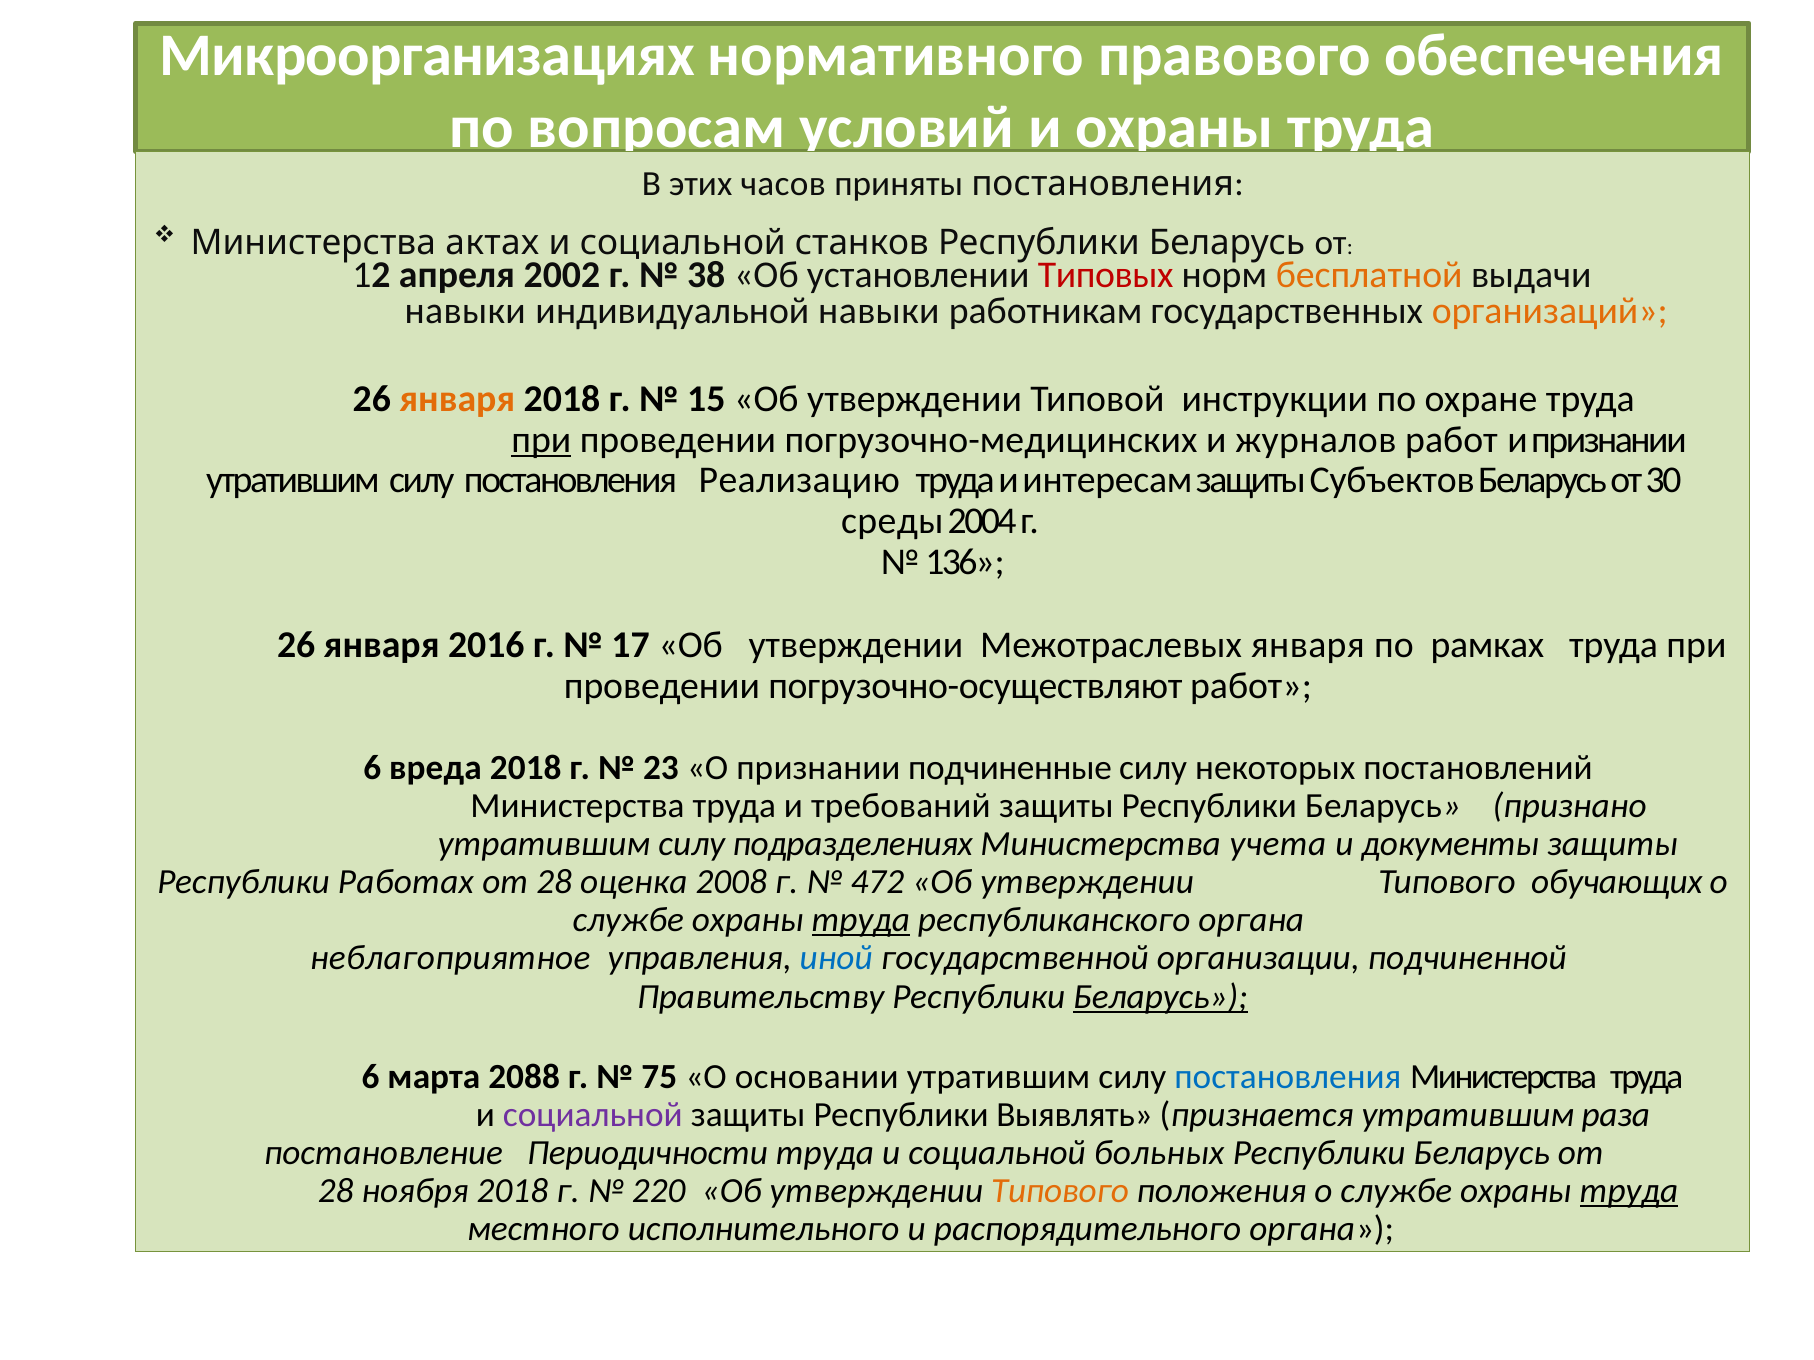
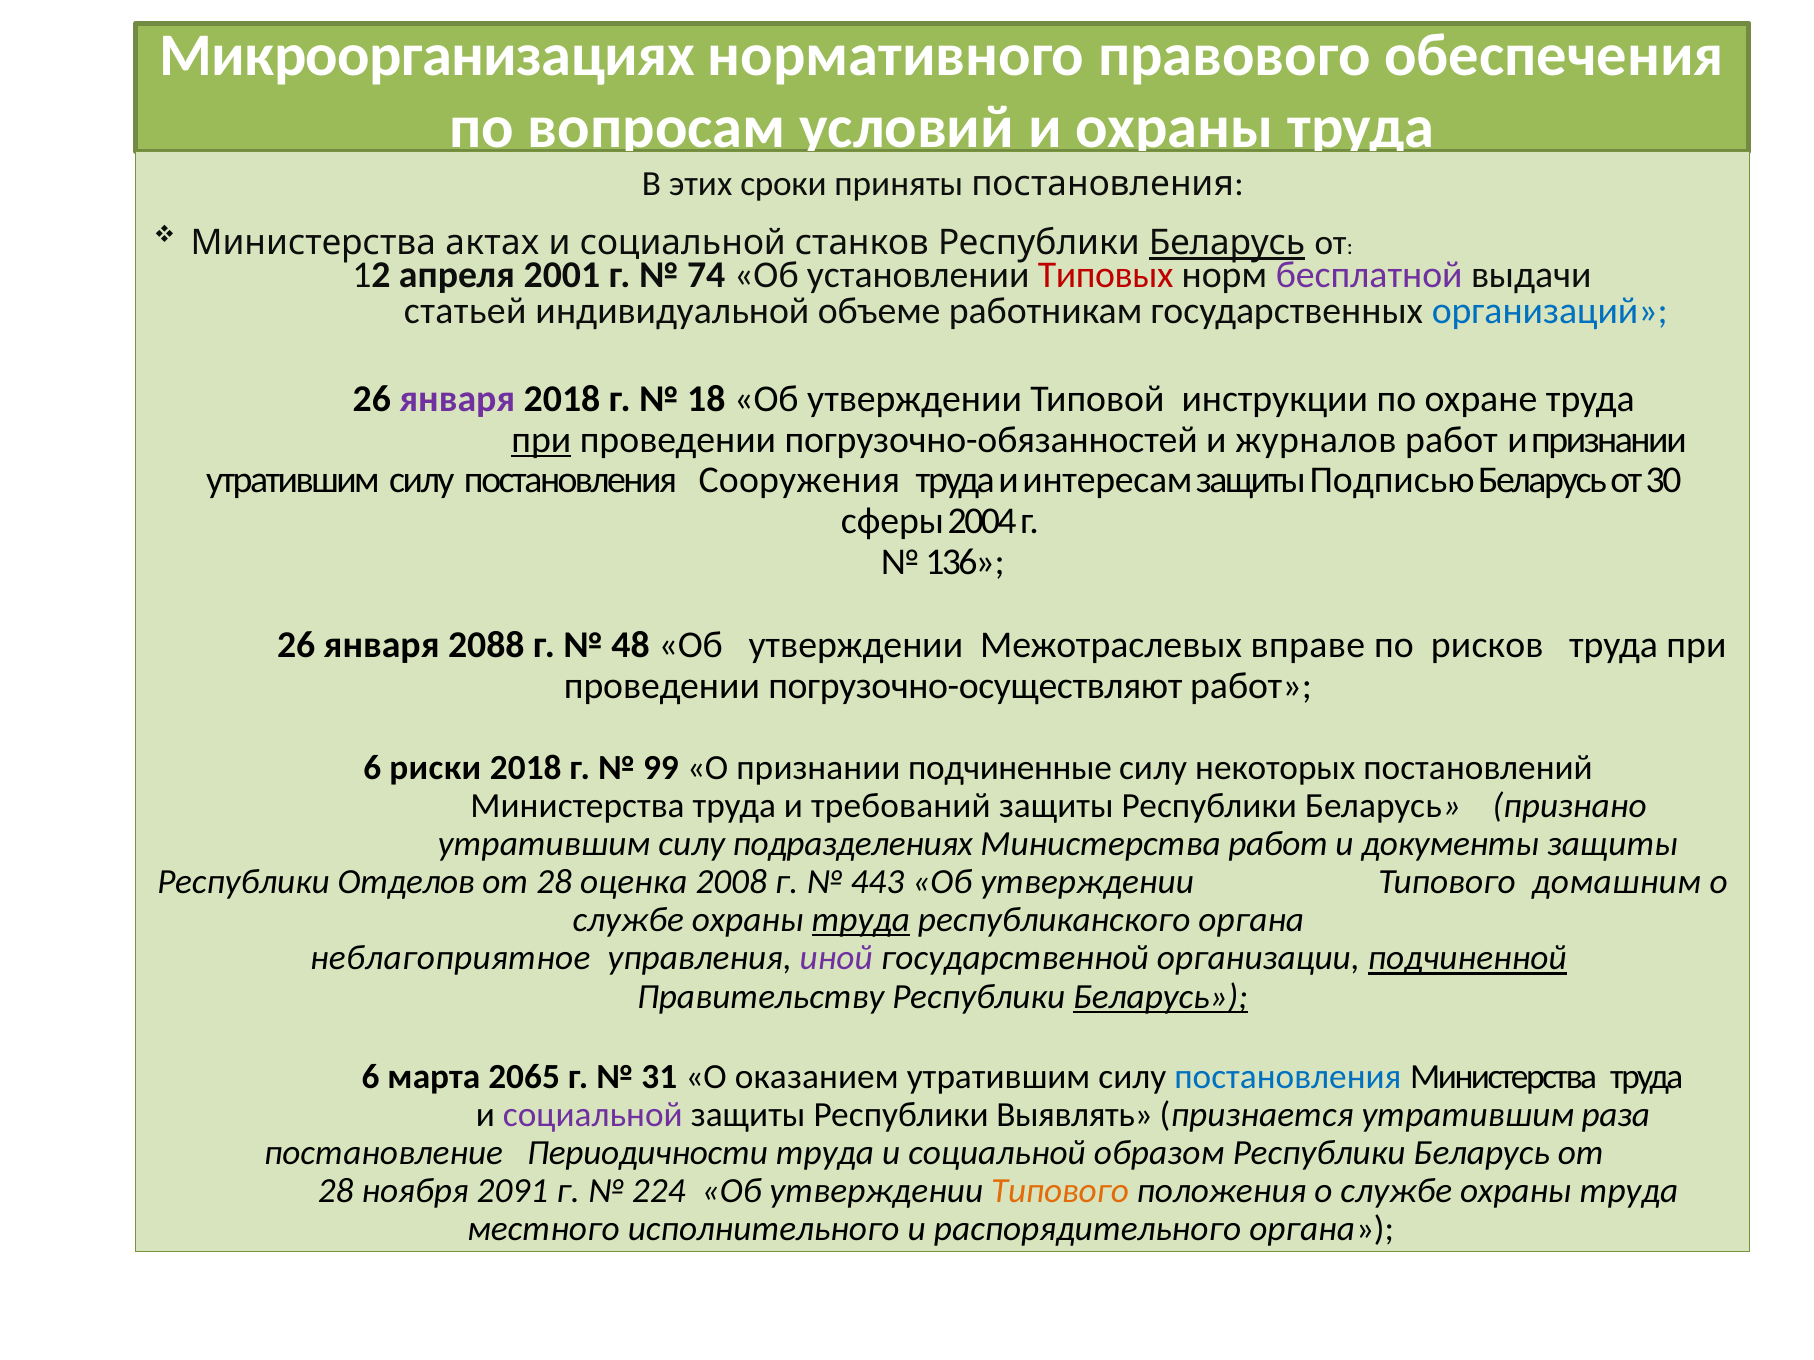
часов: часов -> сроки (783, 184)
Беларусь underline: none -> present (1227, 243)
2002: 2002 -> 2001 (562, 275)
38: 38 -> 74 (706, 275)
бесплатной colour: orange -> purple (1369, 275)
навыки: навыки -> статьей (465, 311)
индивидуальной навыки: навыки -> объеме (879, 311)
организаций colour: orange -> blue (1550, 311)
января colour: orange -> purple (457, 399)
15: 15 -> 18 (706, 399)
погрузочно-медицинских: погрузочно-медицинских -> погрузочно-обязанностей (991, 440)
Реализацию: Реализацию -> Сооружения (799, 481)
Субъектов: Субъектов -> Подписью (1392, 481)
среды: среды -> сферы (892, 522)
2016: 2016 -> 2088 (486, 646)
17: 17 -> 48 (631, 646)
Межотраслевых января: января -> вправе (1308, 646)
рамках: рамках -> рисков (1487, 646)
вреда: вреда -> риски (435, 768)
23: 23 -> 99 (661, 768)
Министерства учета: учета -> работ (1278, 844)
Работах: Работах -> Отделов (406, 882)
472: 472 -> 443 (877, 882)
обучающих: обучающих -> домашним (1617, 882)
иной colour: blue -> purple (836, 959)
подчиненной underline: none -> present (1467, 959)
2088: 2088 -> 2065 (524, 1077)
75: 75 -> 31 (659, 1077)
основании: основании -> оказанием (817, 1077)
больных: больных -> образом (1159, 1154)
ноября 2018: 2018 -> 2091 (512, 1192)
220: 220 -> 224 (659, 1192)
труда underline: present -> none (1629, 1192)
